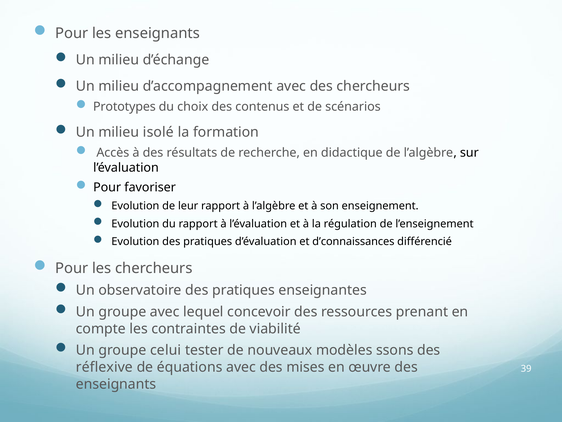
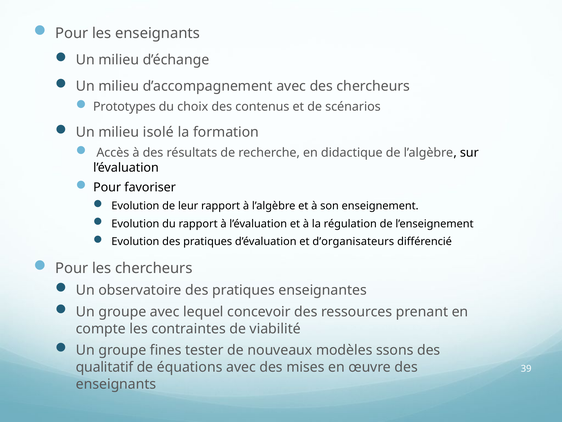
d’connaissances: d’connaissances -> d’organisateurs (353, 241)
celui: celui -> fines (166, 350)
réflexive: réflexive -> qualitatif (105, 367)
